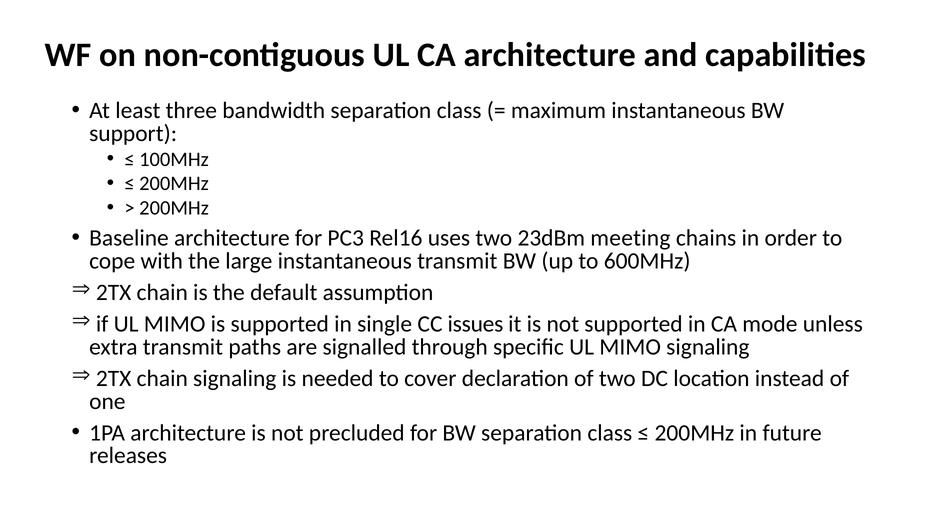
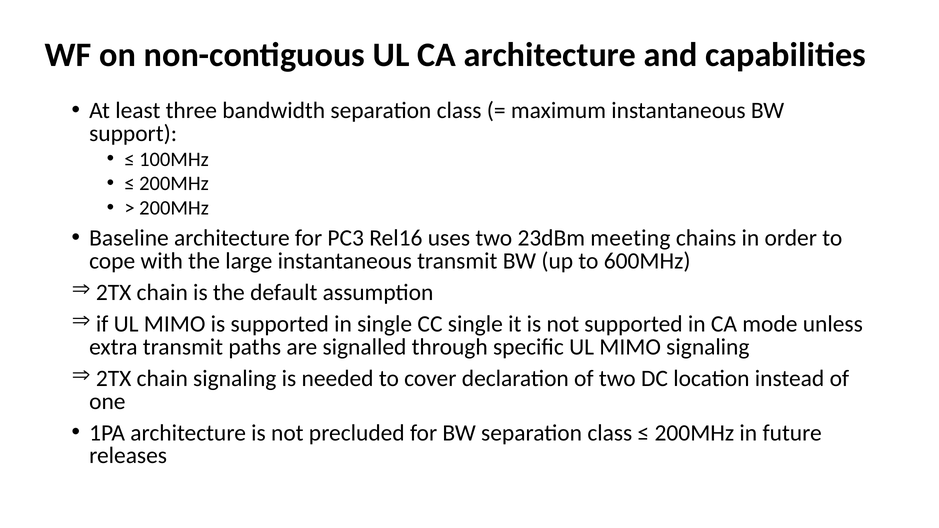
CC issues: issues -> single (475, 324)
